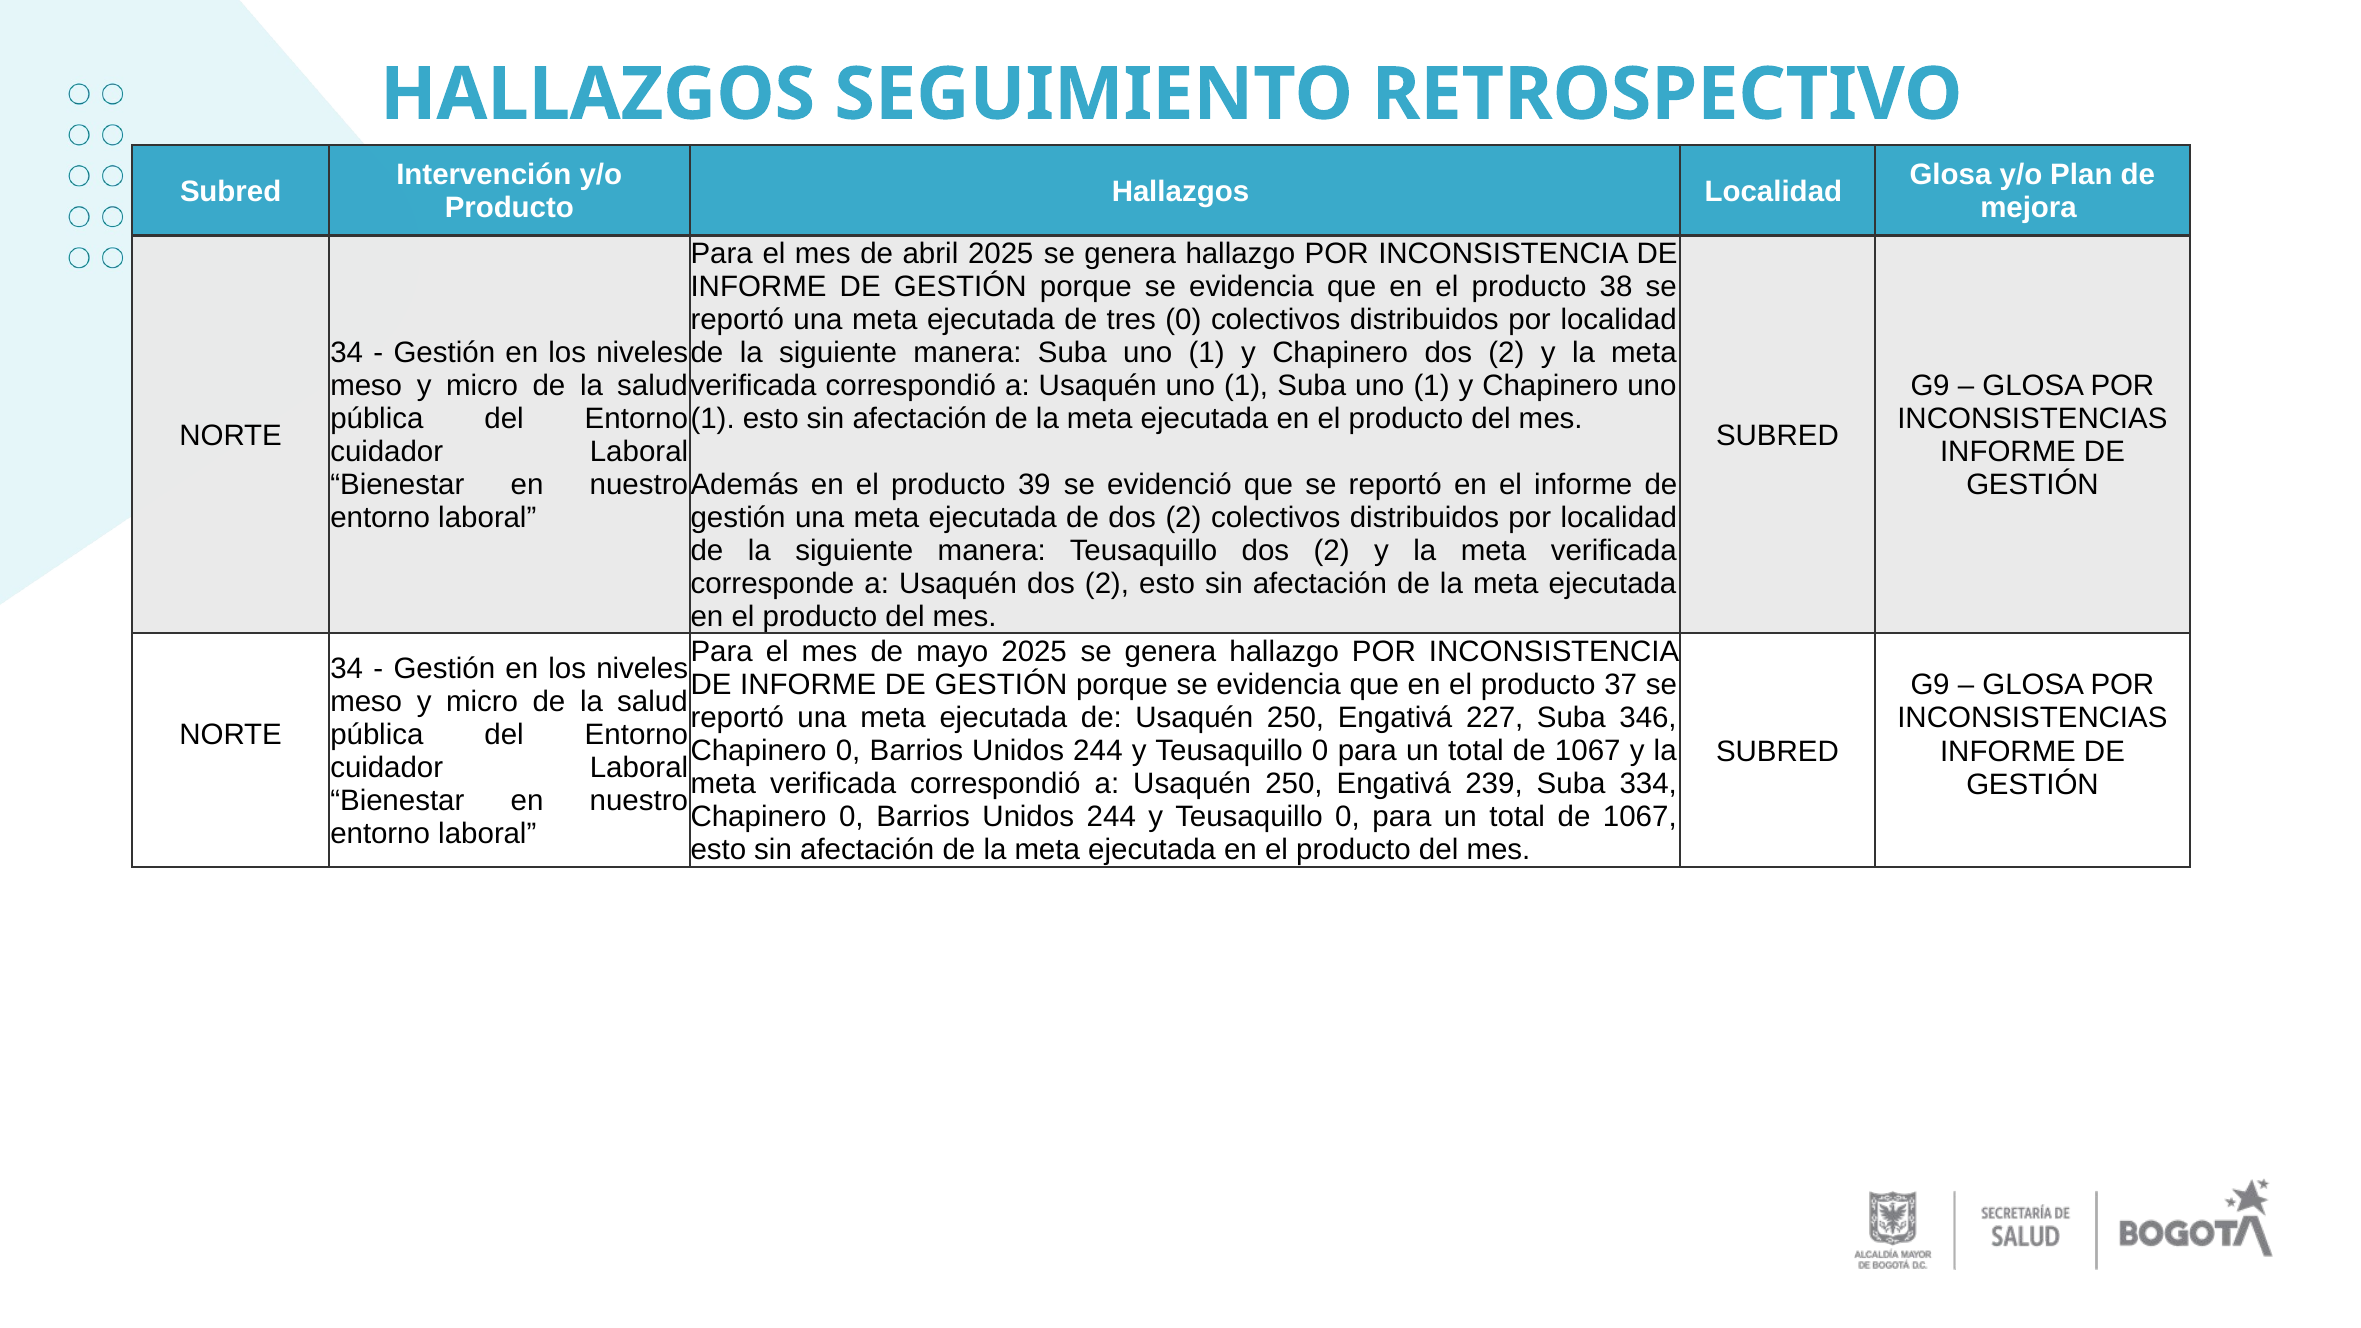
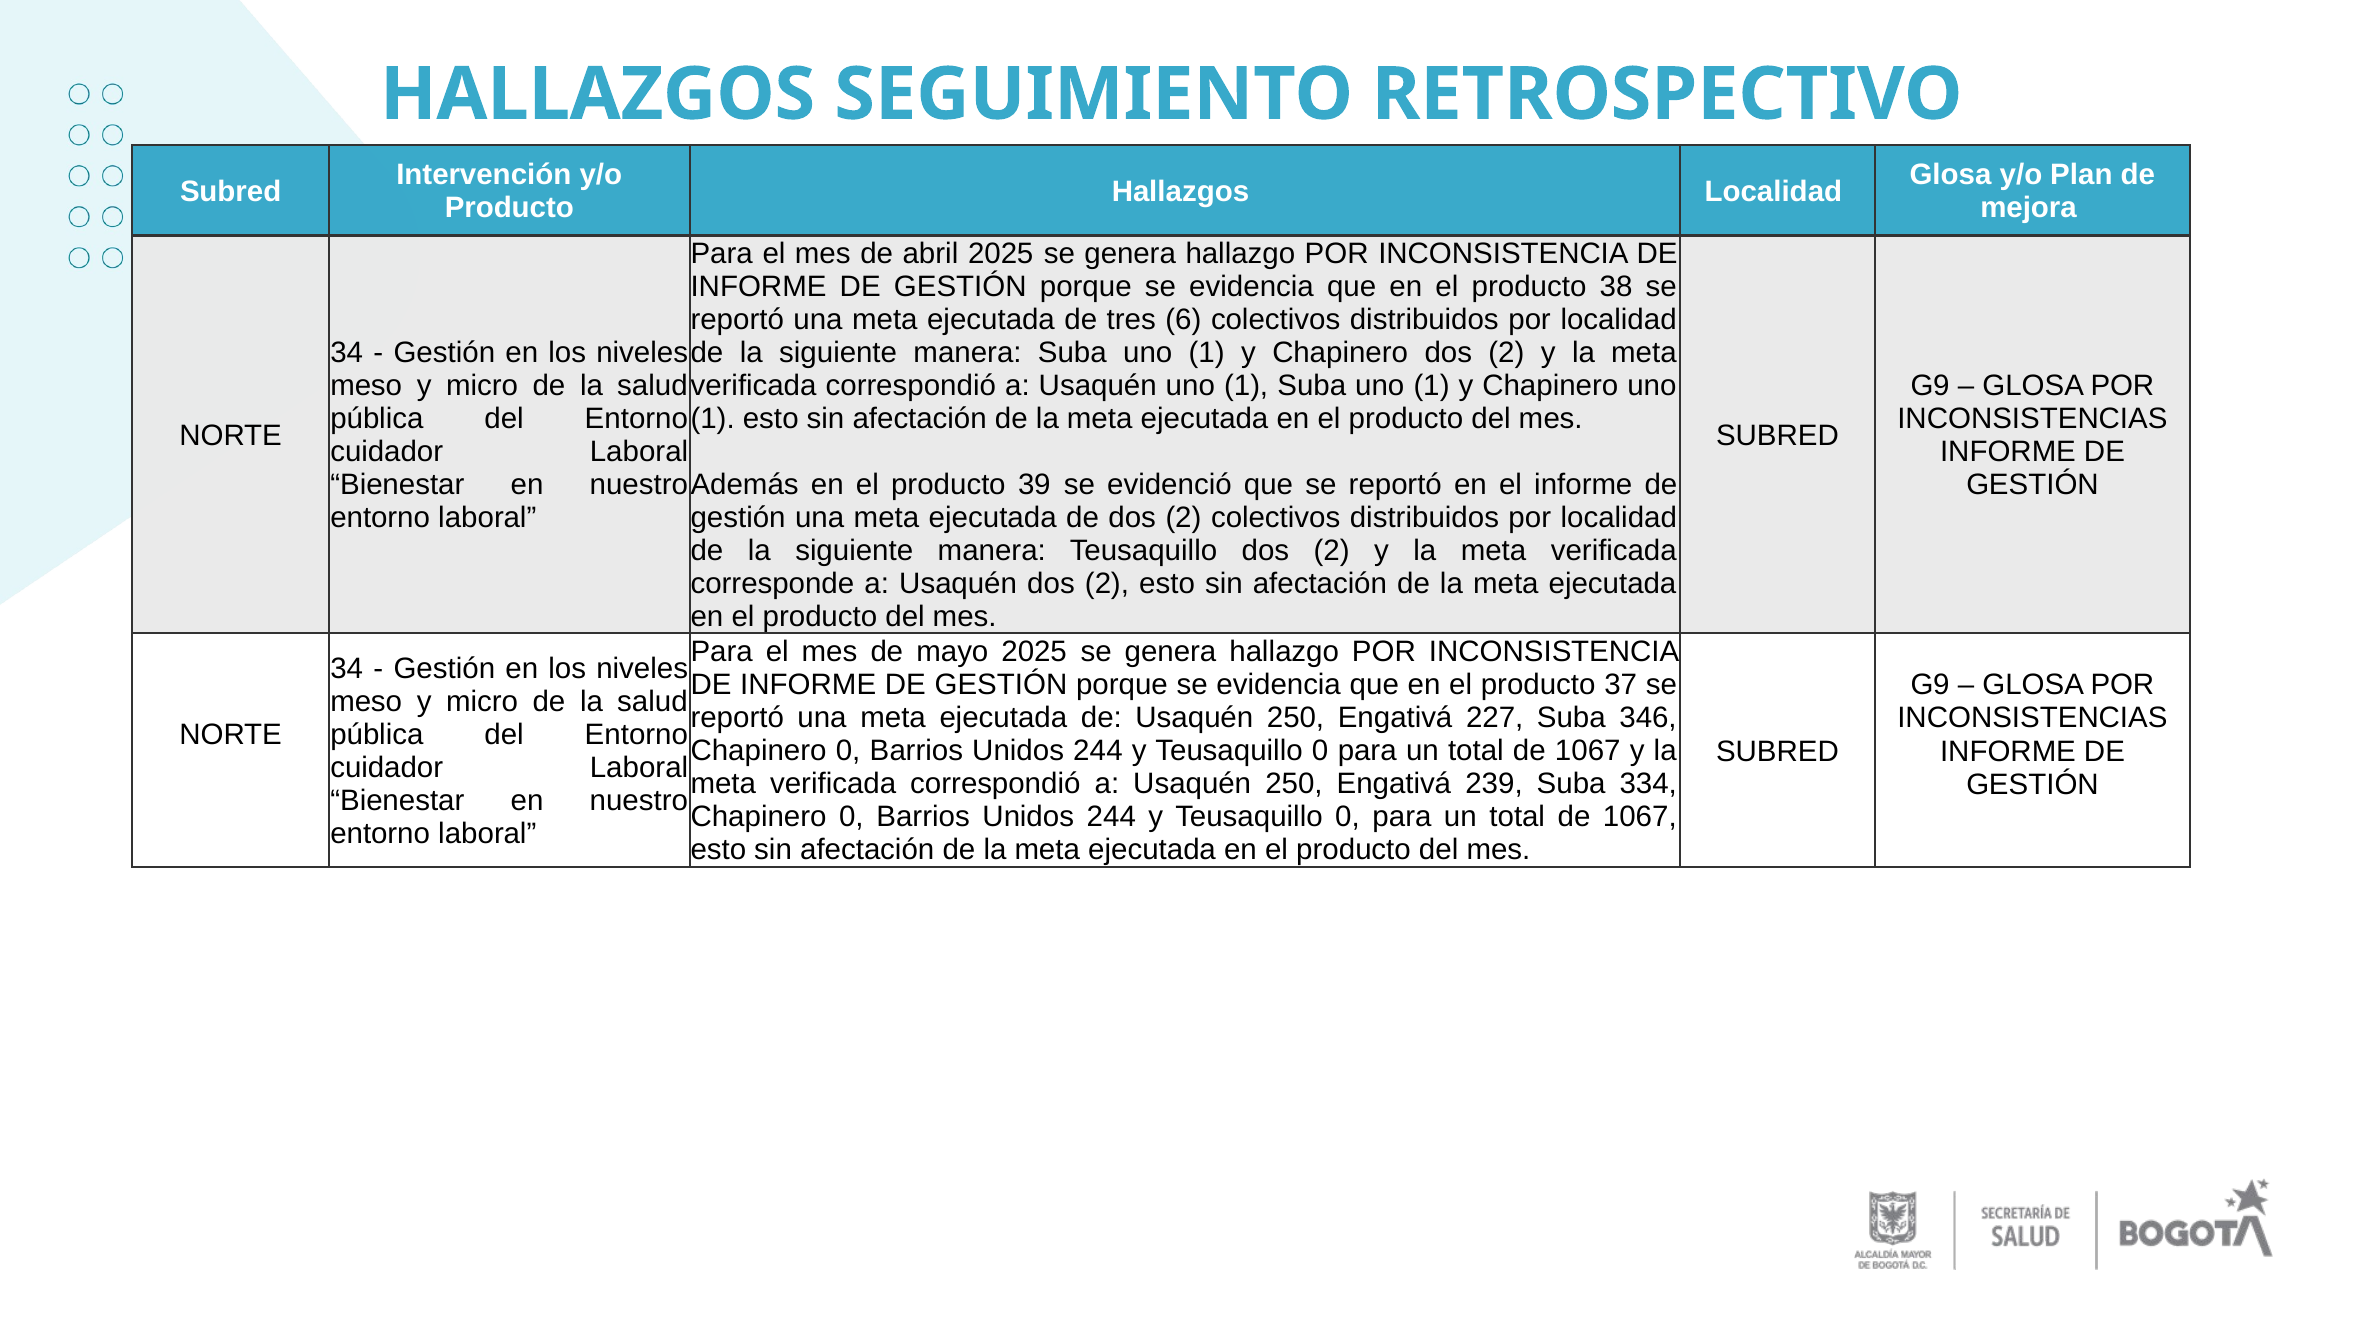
tres 0: 0 -> 6 (1183, 320)
